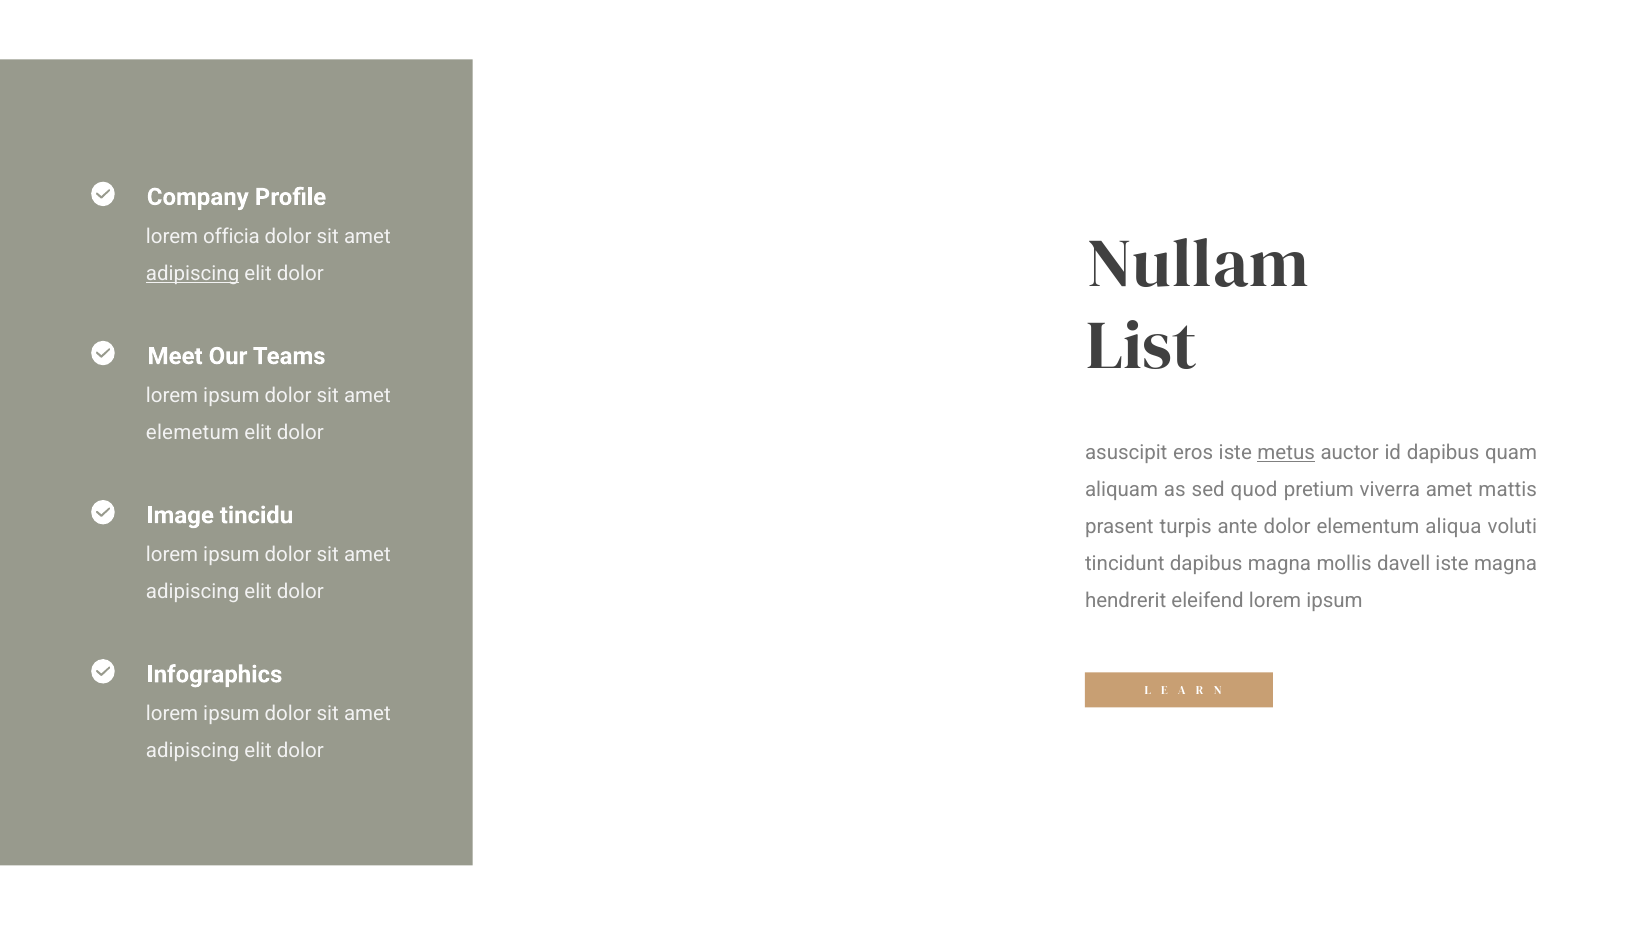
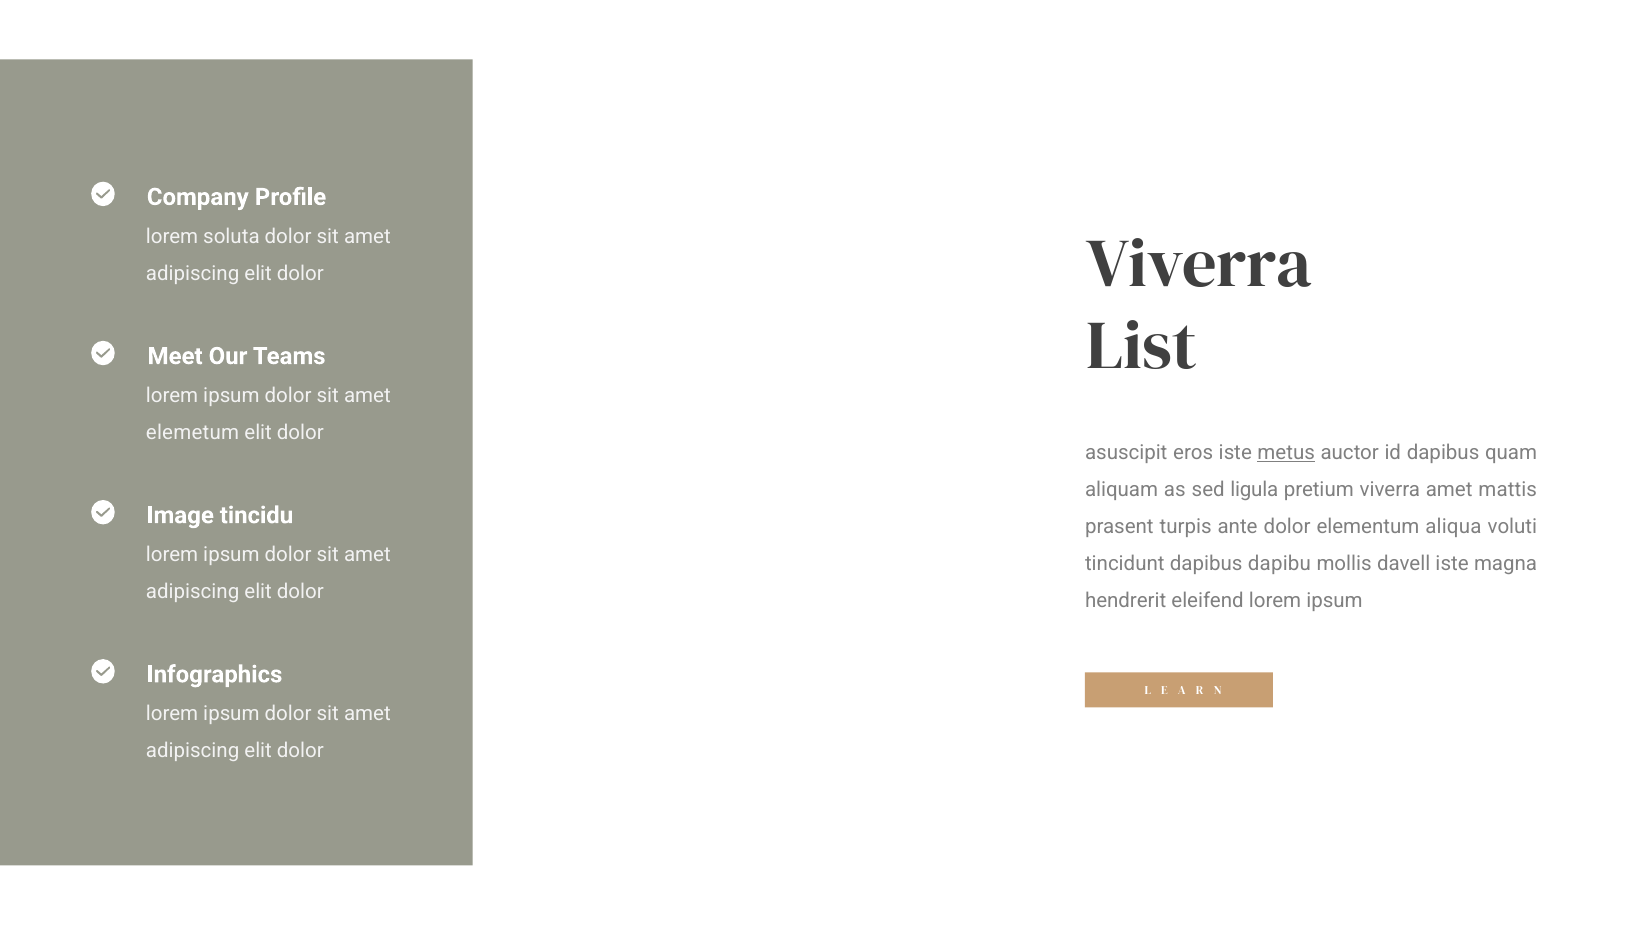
officia: officia -> soluta (231, 236)
Nullam: Nullam -> Viverra (1199, 263)
adipiscing underline: present -> none (193, 273)
quod: quod -> ligula (1254, 489)
dapibus magna: magna -> dapibu (1279, 563)
